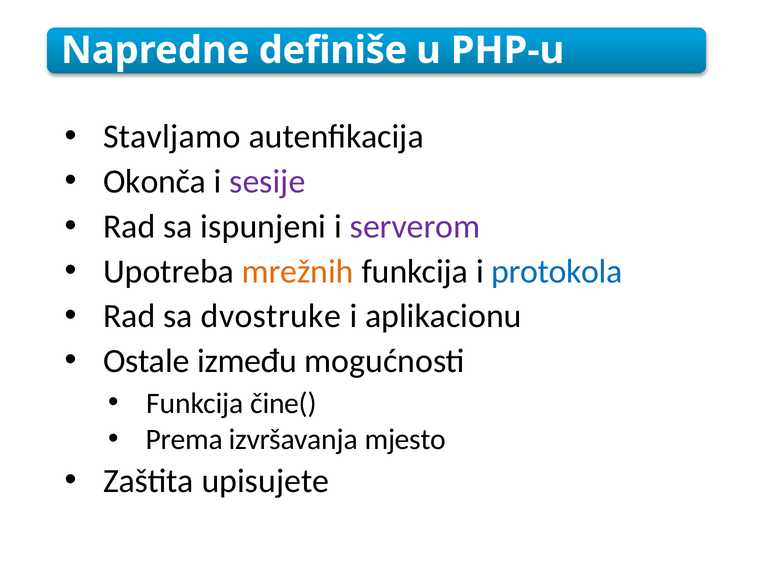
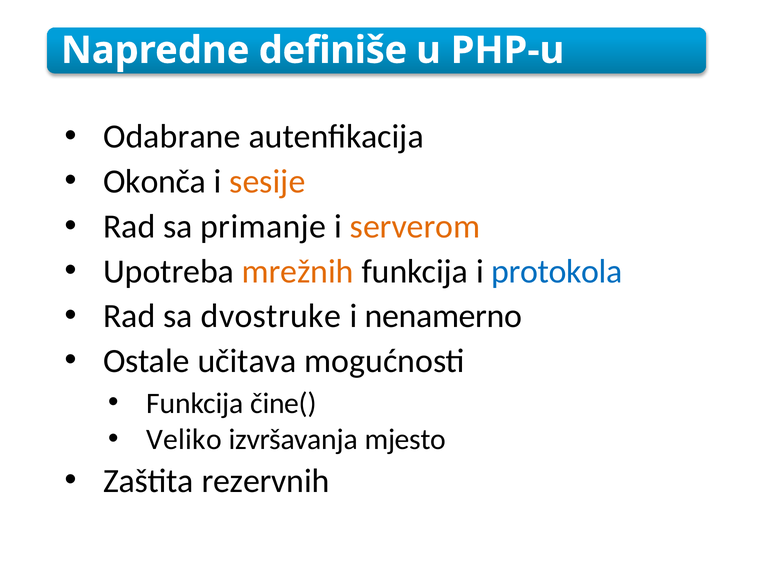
Stavljamo: Stavljamo -> Odabrane (172, 137)
sesije colour: purple -> orange (267, 181)
ispunjeni: ispunjeni -> primanje (263, 227)
serverom colour: purple -> orange (415, 227)
aplikacionu: aplikacionu -> nenamerno (444, 316)
između: između -> učitava (247, 361)
Prema: Prema -> Veliko (184, 440)
upisujete: upisujete -> rezervnih (265, 481)
